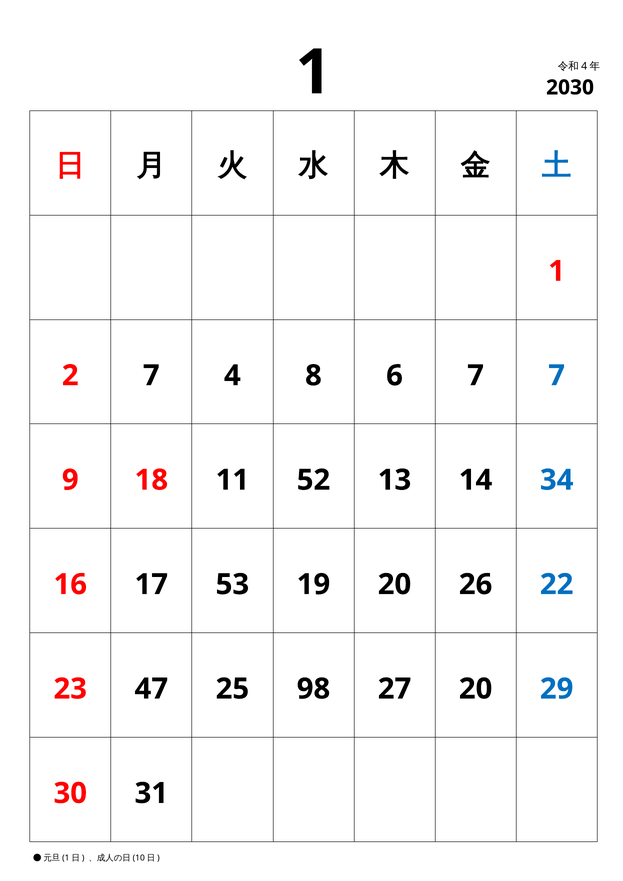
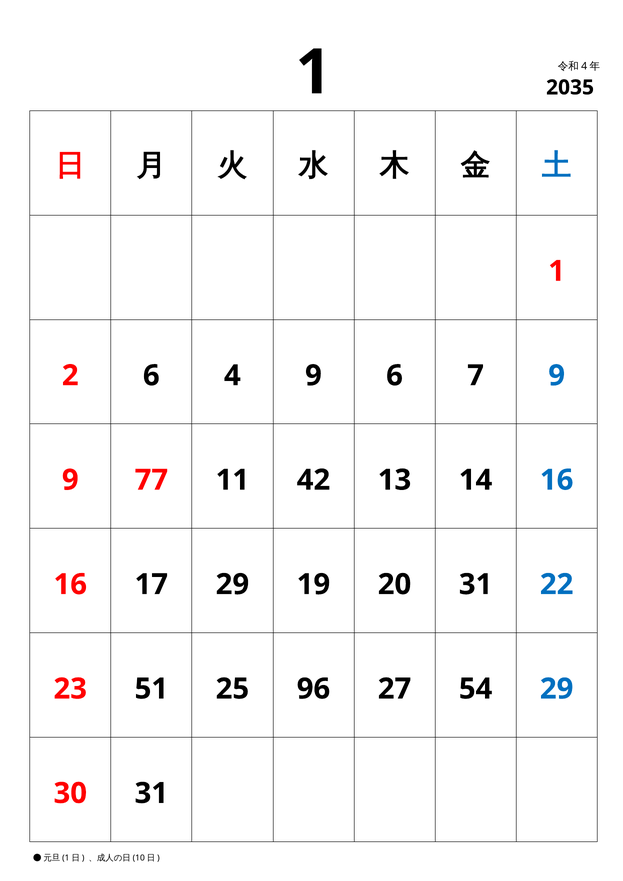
2030: 2030 -> 2035 (570, 87)
2 7: 7 -> 6 (151, 376)
4 8: 8 -> 9 (313, 376)
7 7: 7 -> 9 (557, 376)
18: 18 -> 77 (151, 480)
52: 52 -> 42 (313, 480)
14 34: 34 -> 16 (557, 480)
17 53: 53 -> 29 (232, 584)
20 26: 26 -> 31 (476, 584)
47: 47 -> 51 (151, 689)
98: 98 -> 96 (313, 689)
27 20: 20 -> 54 (476, 689)
